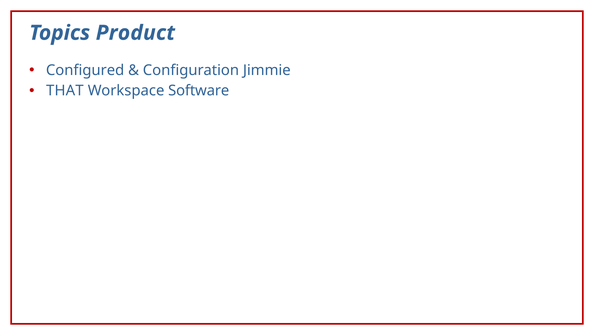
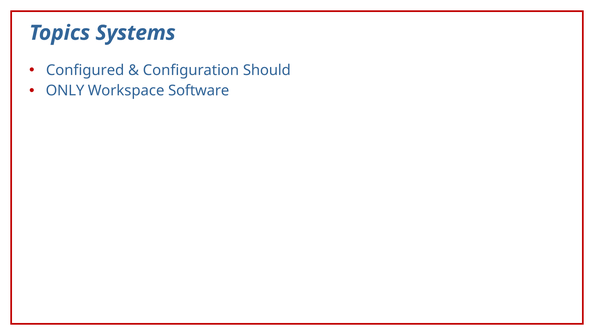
Product: Product -> Systems (136, 33)
Jimmie: Jimmie -> Should (267, 70)
THAT: THAT -> ONLY (65, 91)
